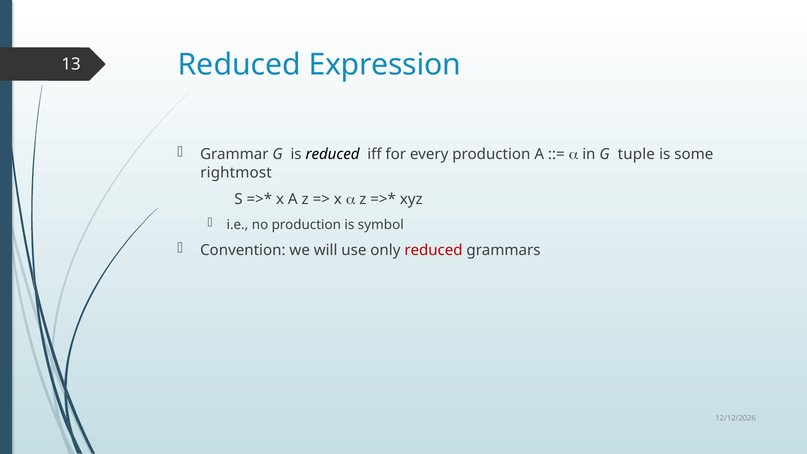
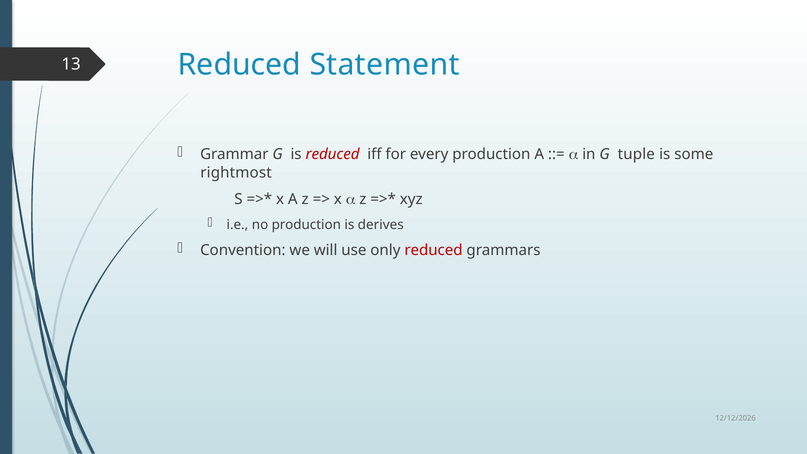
Expression: Expression -> Statement (384, 65)
reduced colour: black -> red (333, 154)
symbol: symbol -> derives (381, 225)
